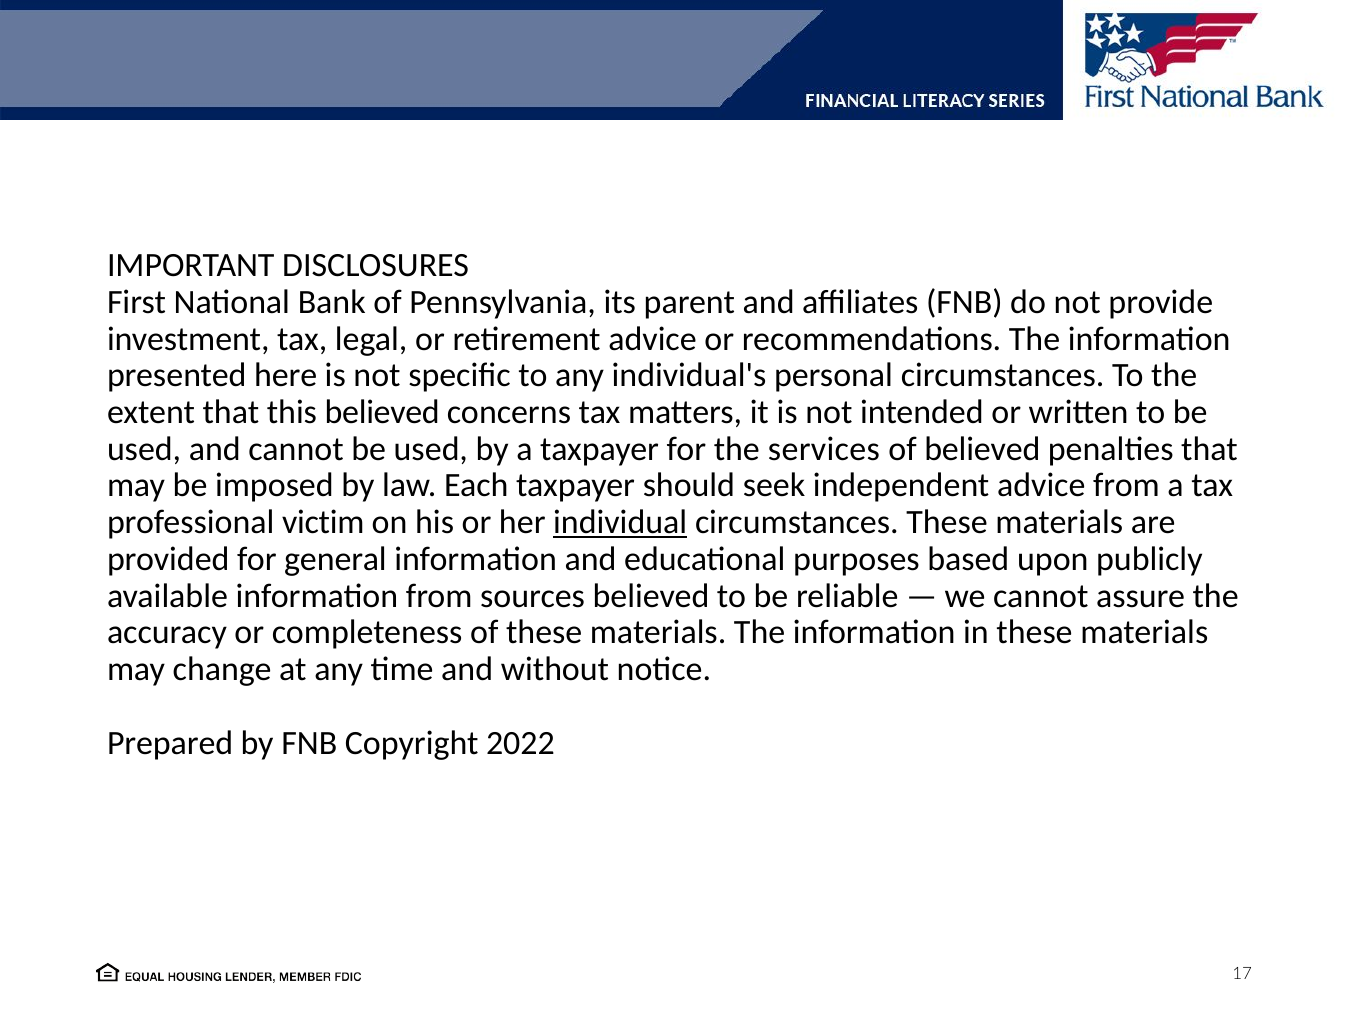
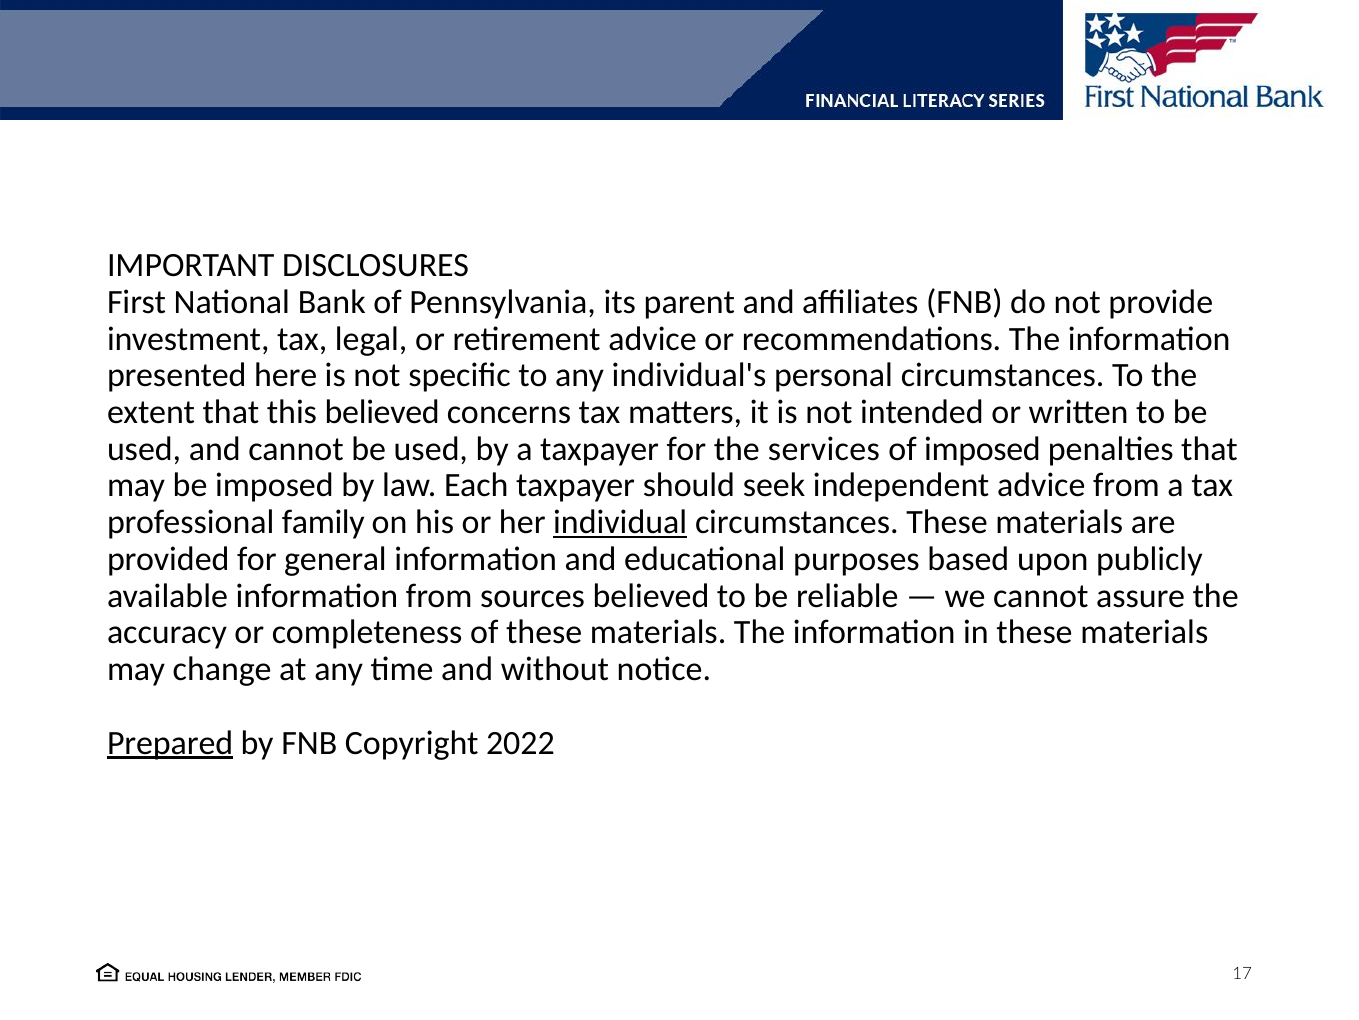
of believed: believed -> imposed (982, 449)
victim: victim -> family (323, 522)
Prepared underline: none -> present (170, 742)
